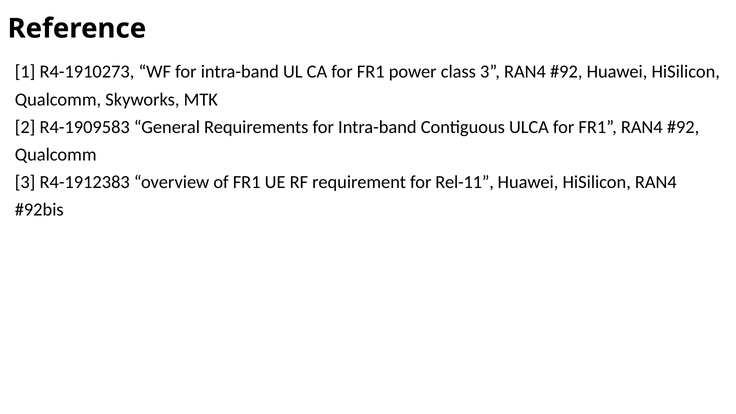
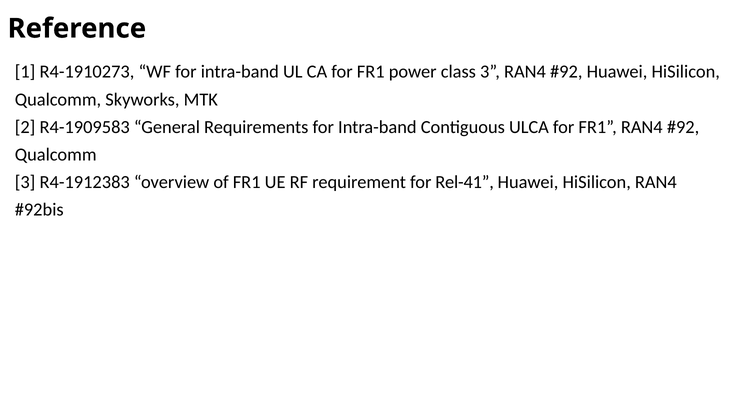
Rel-11: Rel-11 -> Rel-41 (465, 182)
